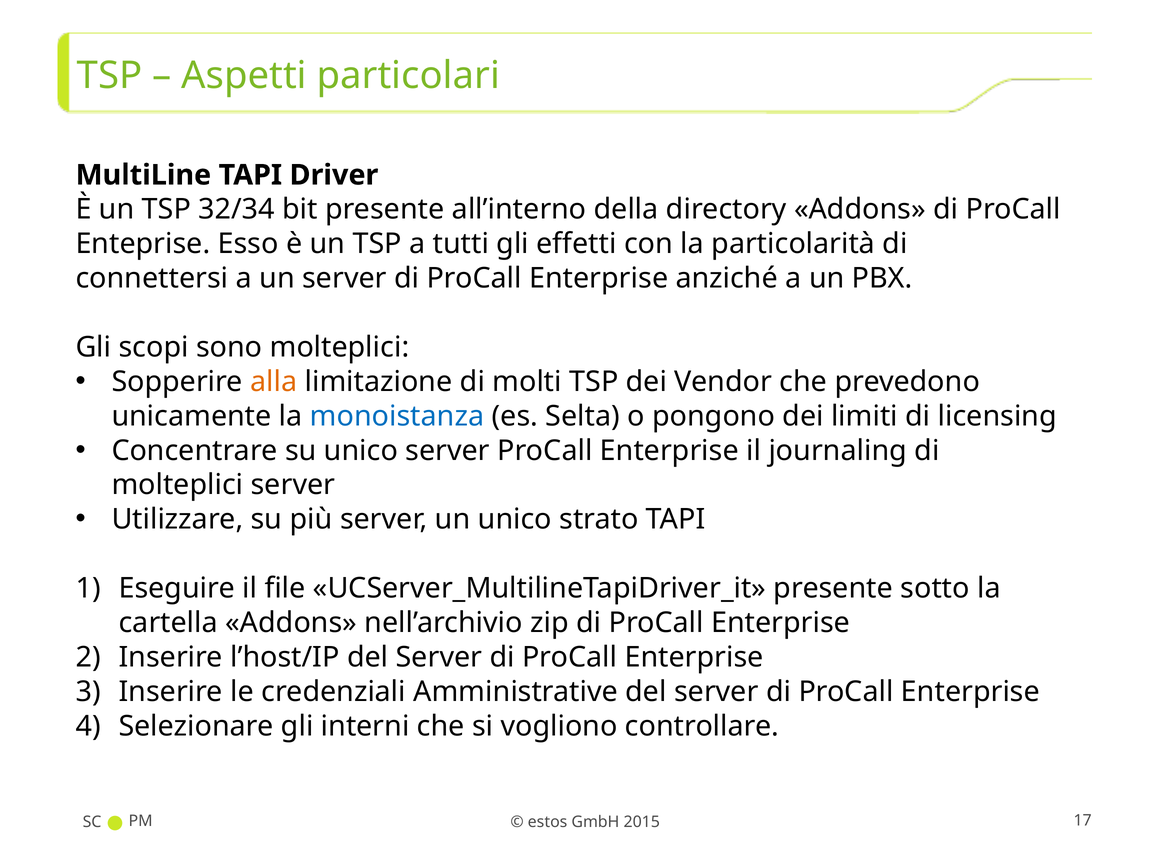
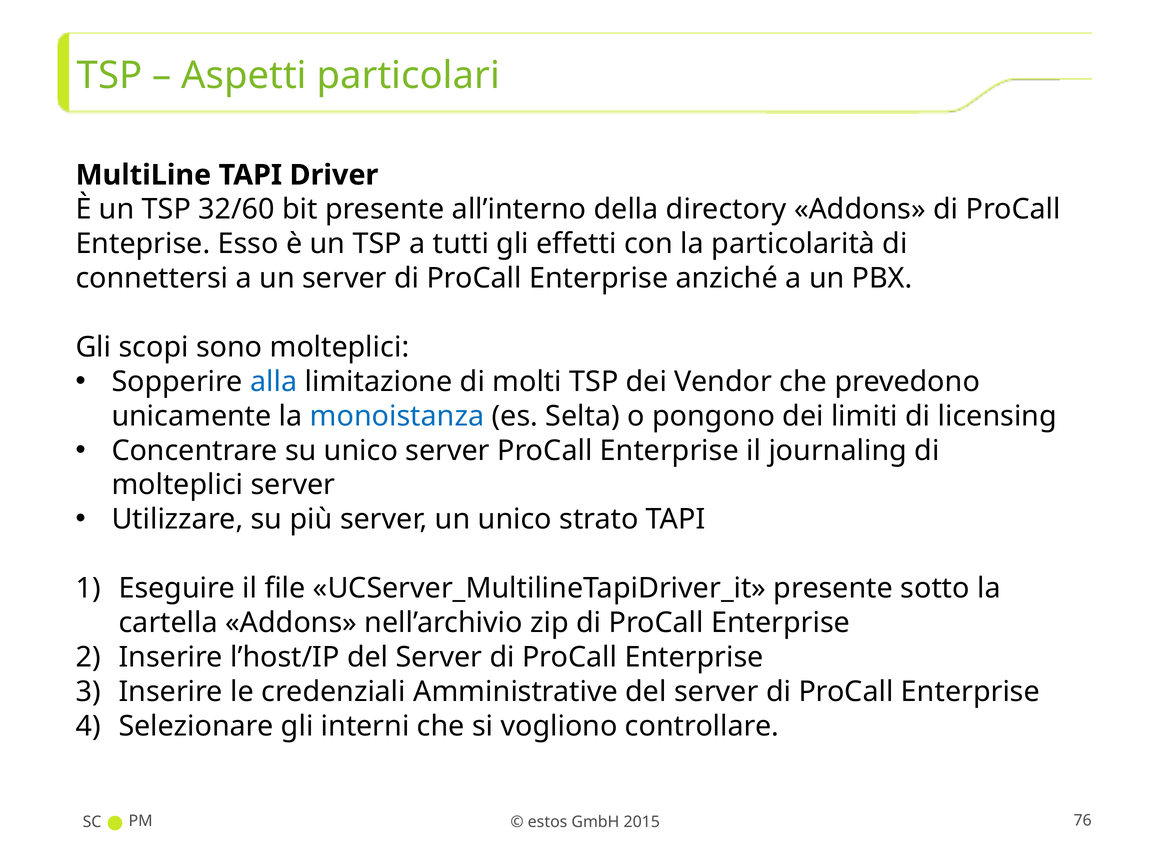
32/34: 32/34 -> 32/60 (237, 210)
alla colour: orange -> blue (274, 382)
17: 17 -> 76 (1083, 821)
